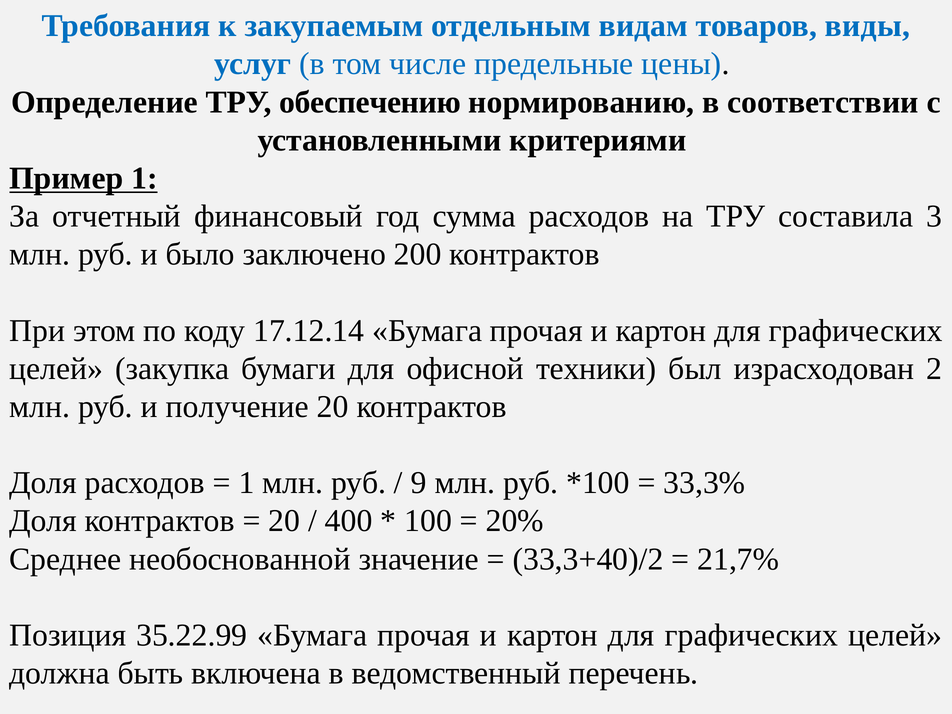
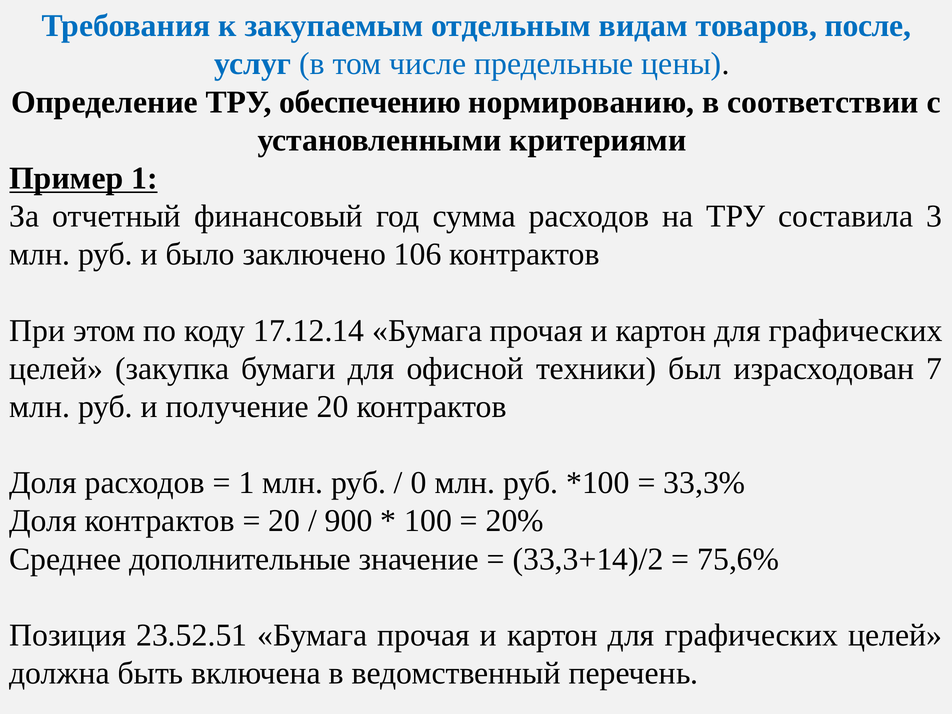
виды: виды -> после (868, 26)
200: 200 -> 106 (418, 254)
2: 2 -> 7 (934, 369)
9: 9 -> 0 (419, 483)
400: 400 -> 900 (349, 521)
необоснованной: необоснованной -> дополнительные (240, 559)
33,3+40)/2: 33,3+40)/2 -> 33,3+14)/2 (588, 559)
21,7%: 21,7% -> 75,6% (738, 559)
35.22.99: 35.22.99 -> 23.52.51 (192, 635)
